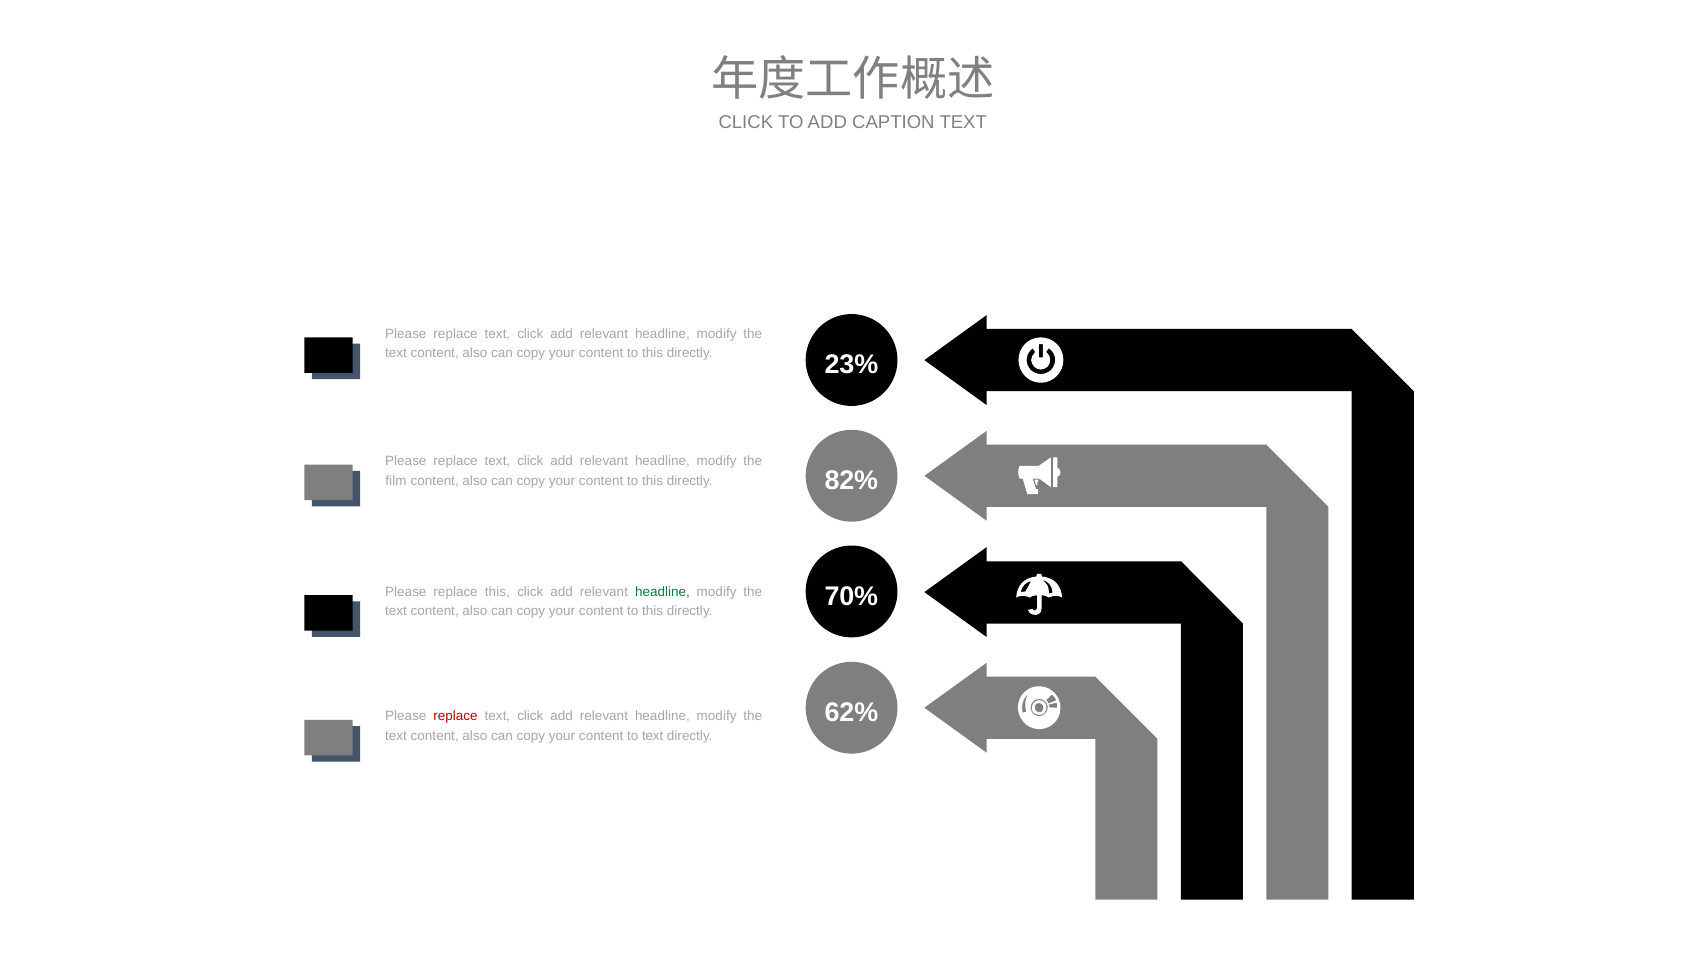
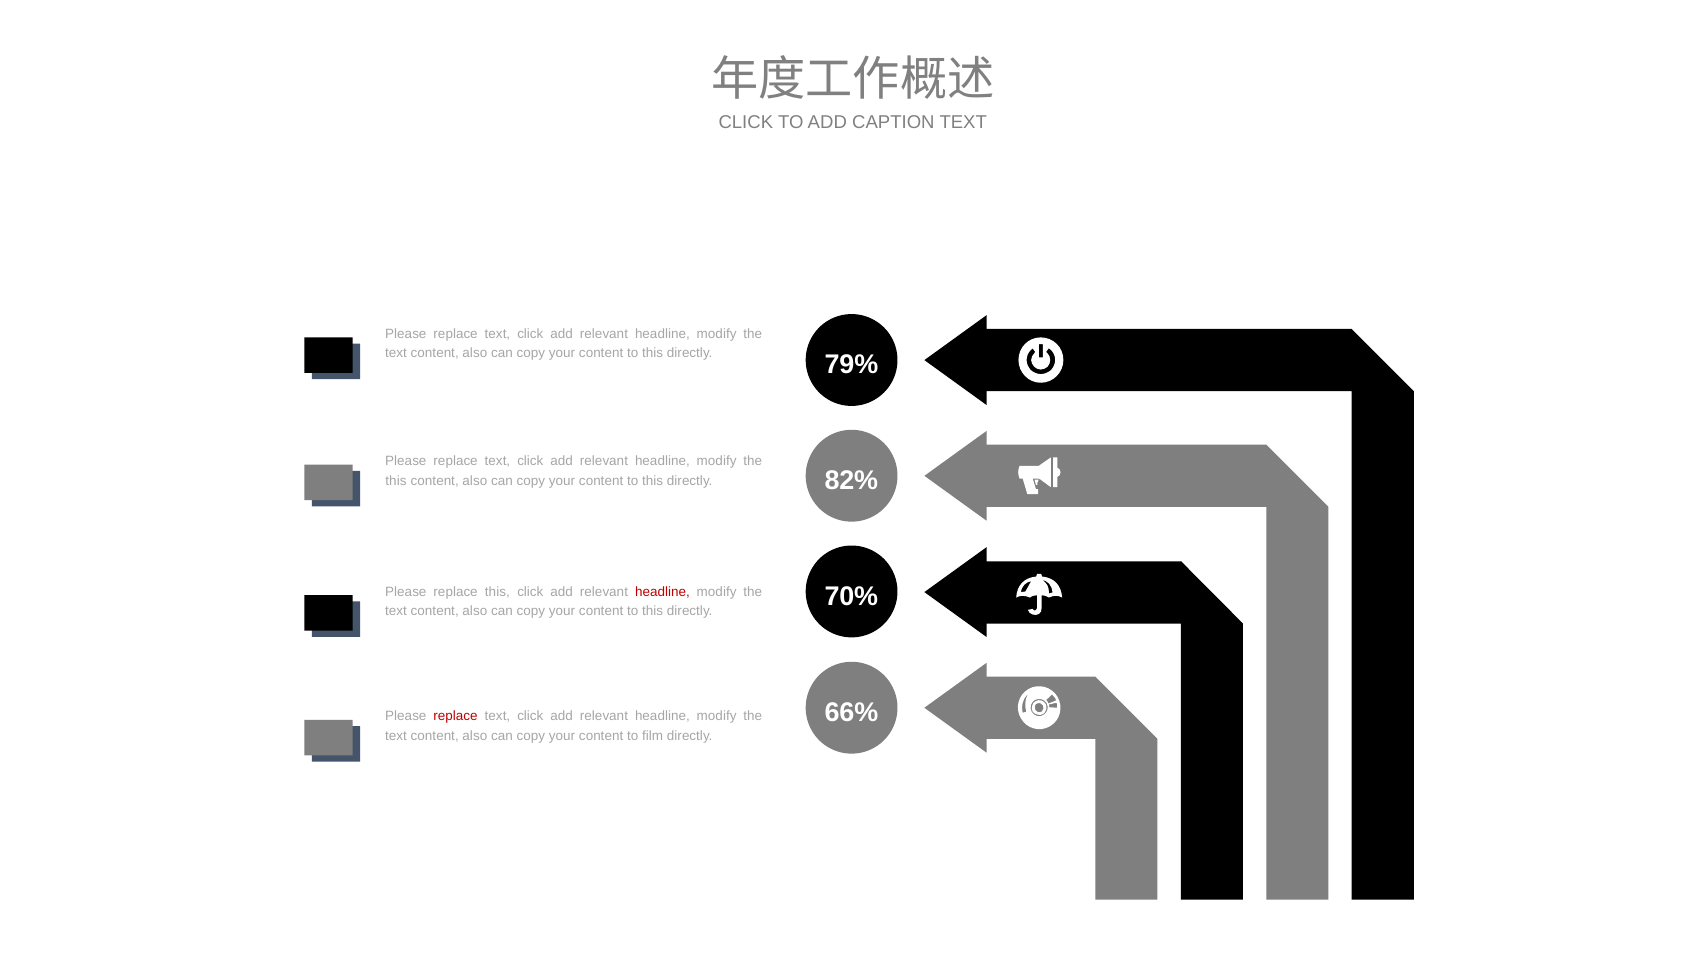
23%: 23% -> 79% (851, 365)
film: film -> this (396, 480)
headline colour: green -> red (662, 591)
62%: 62% -> 66% (851, 712)
to text: text -> film (653, 736)
